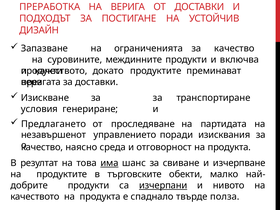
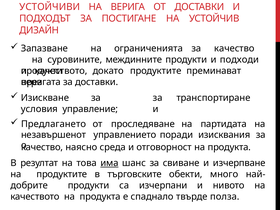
ПРЕРАБОТКА: ПРЕРАБОТКА -> УСТОЙЧИВИ (50, 7)
включва: включва -> подходи (239, 60)
генериране: генериране -> управление (90, 109)
малко: малко -> много (224, 174)
изчерпани underline: present -> none (163, 185)
